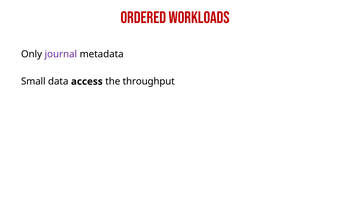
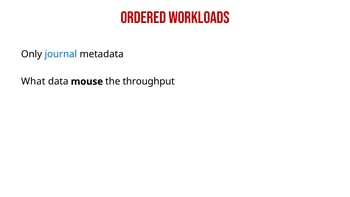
journal colour: purple -> blue (61, 54)
Small: Small -> What (33, 81)
access: access -> mouse (87, 81)
